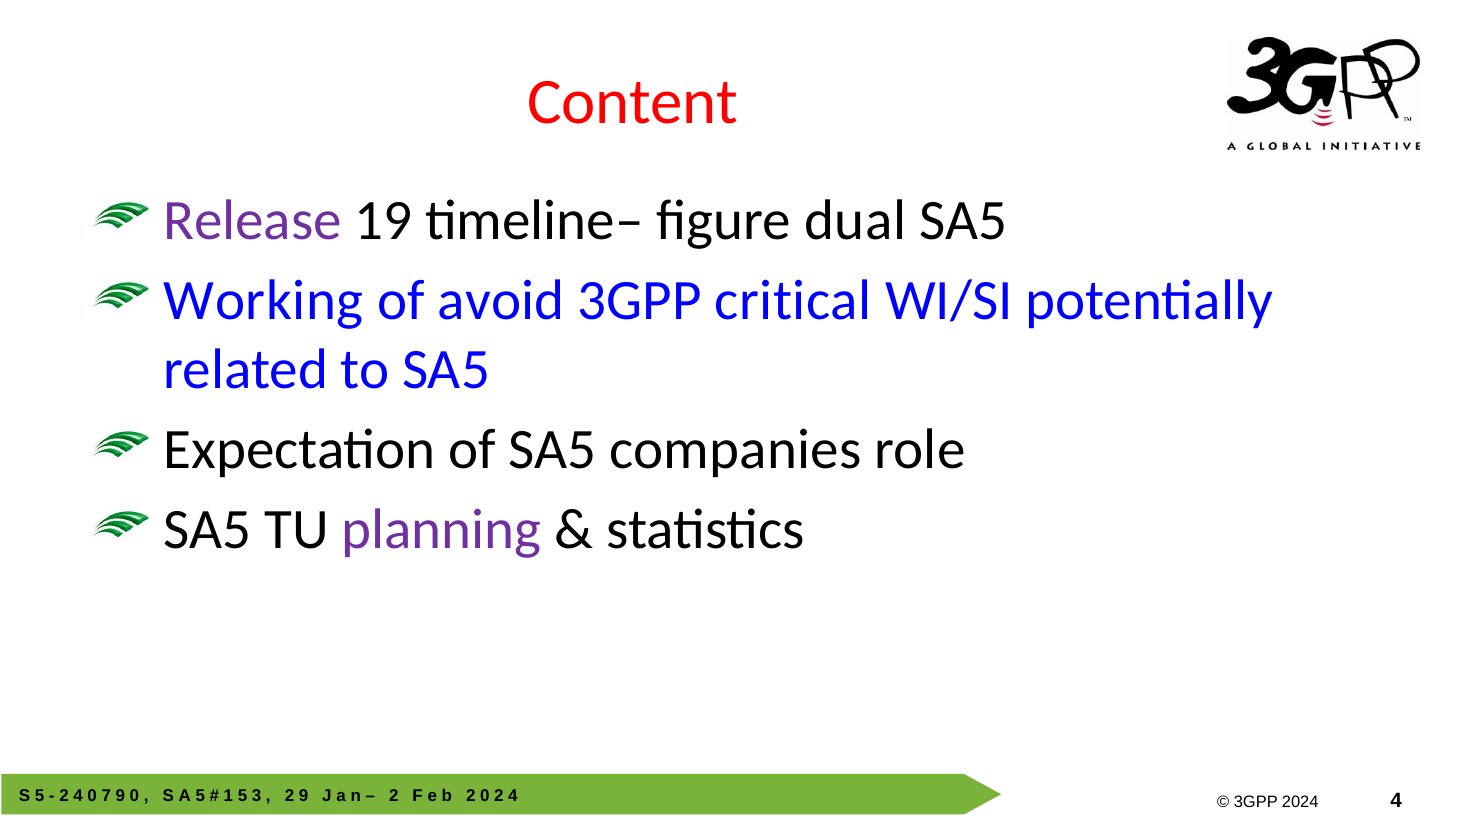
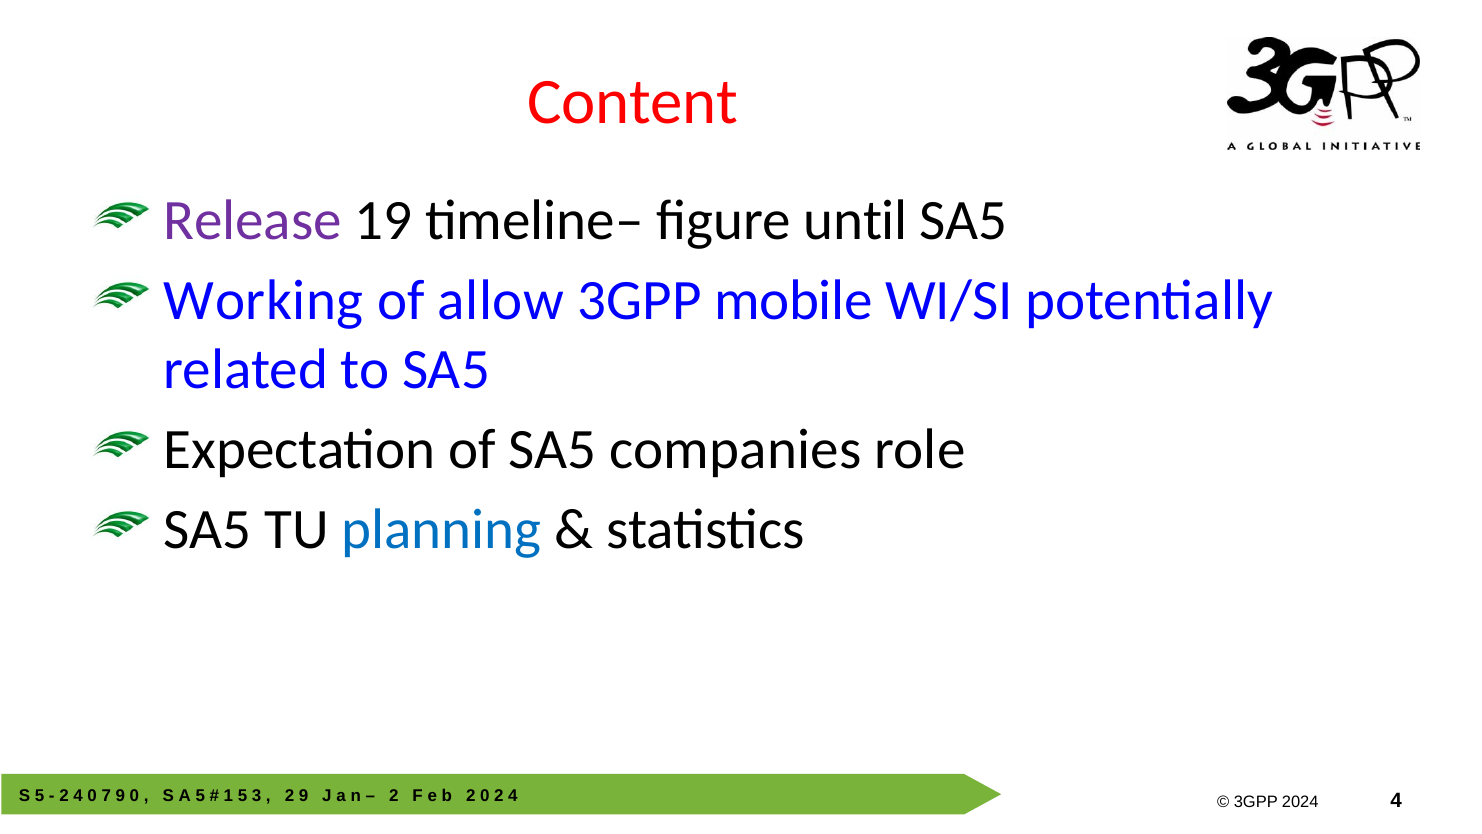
dual: dual -> until (856, 221)
avoid: avoid -> allow (501, 301)
critical: critical -> mobile (794, 301)
planning colour: purple -> blue (442, 529)
